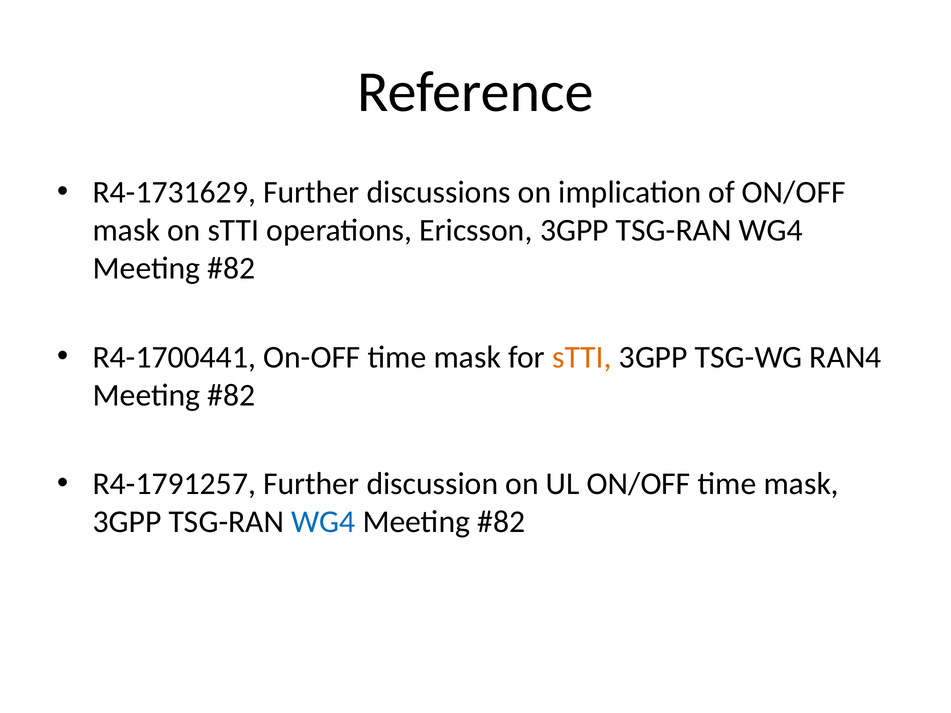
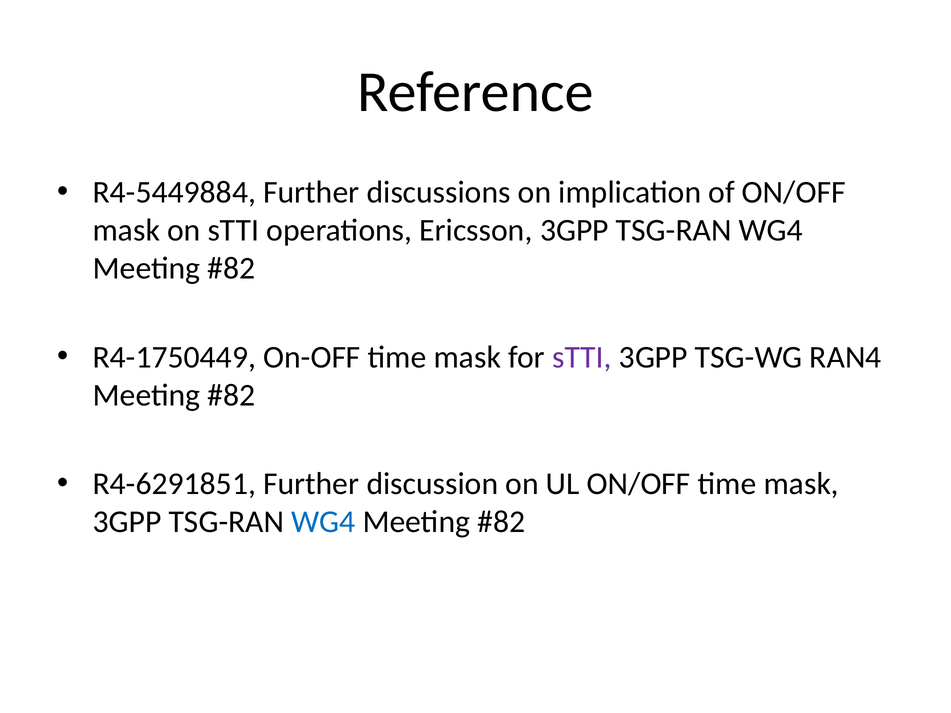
R4-1731629: R4-1731629 -> R4-5449884 (174, 192)
R4-1700441: R4-1700441 -> R4-1750449 (174, 357)
sTTI colour: orange -> purple (582, 357)
R4-1791257: R4-1791257 -> R4-6291851 (174, 484)
